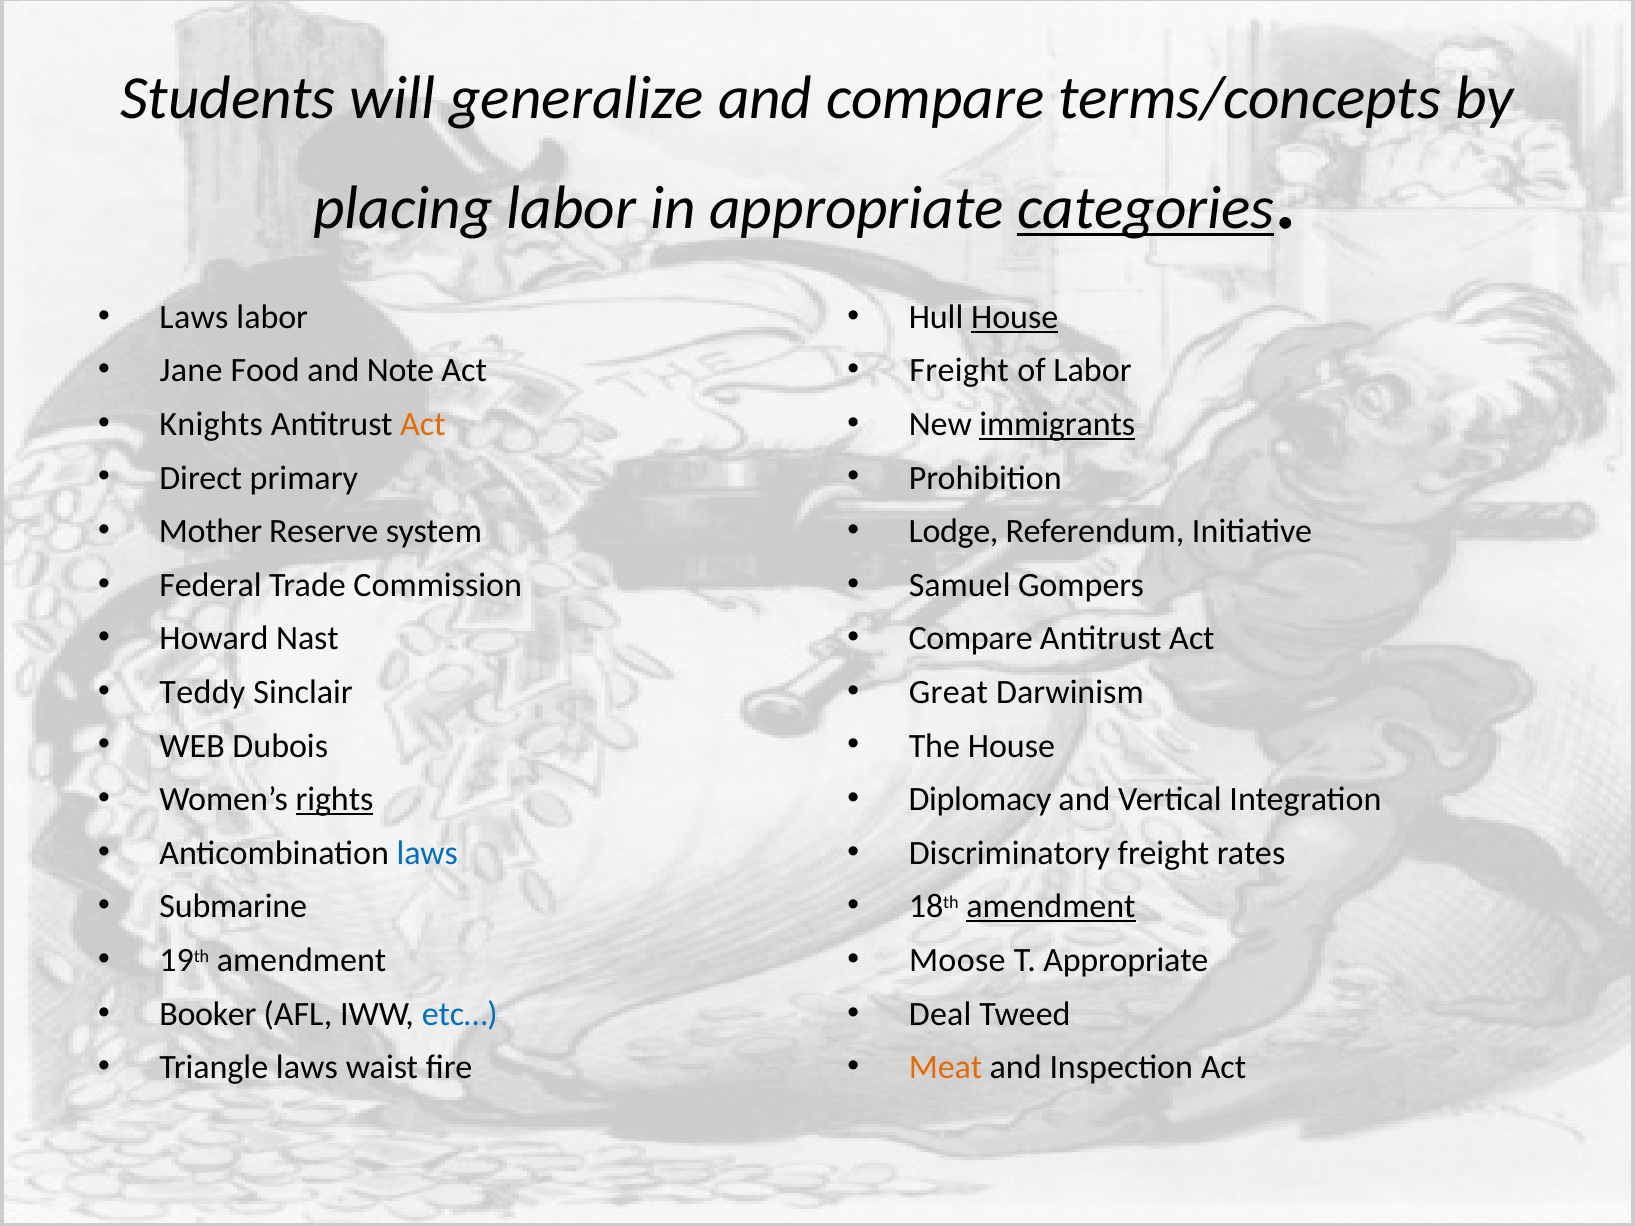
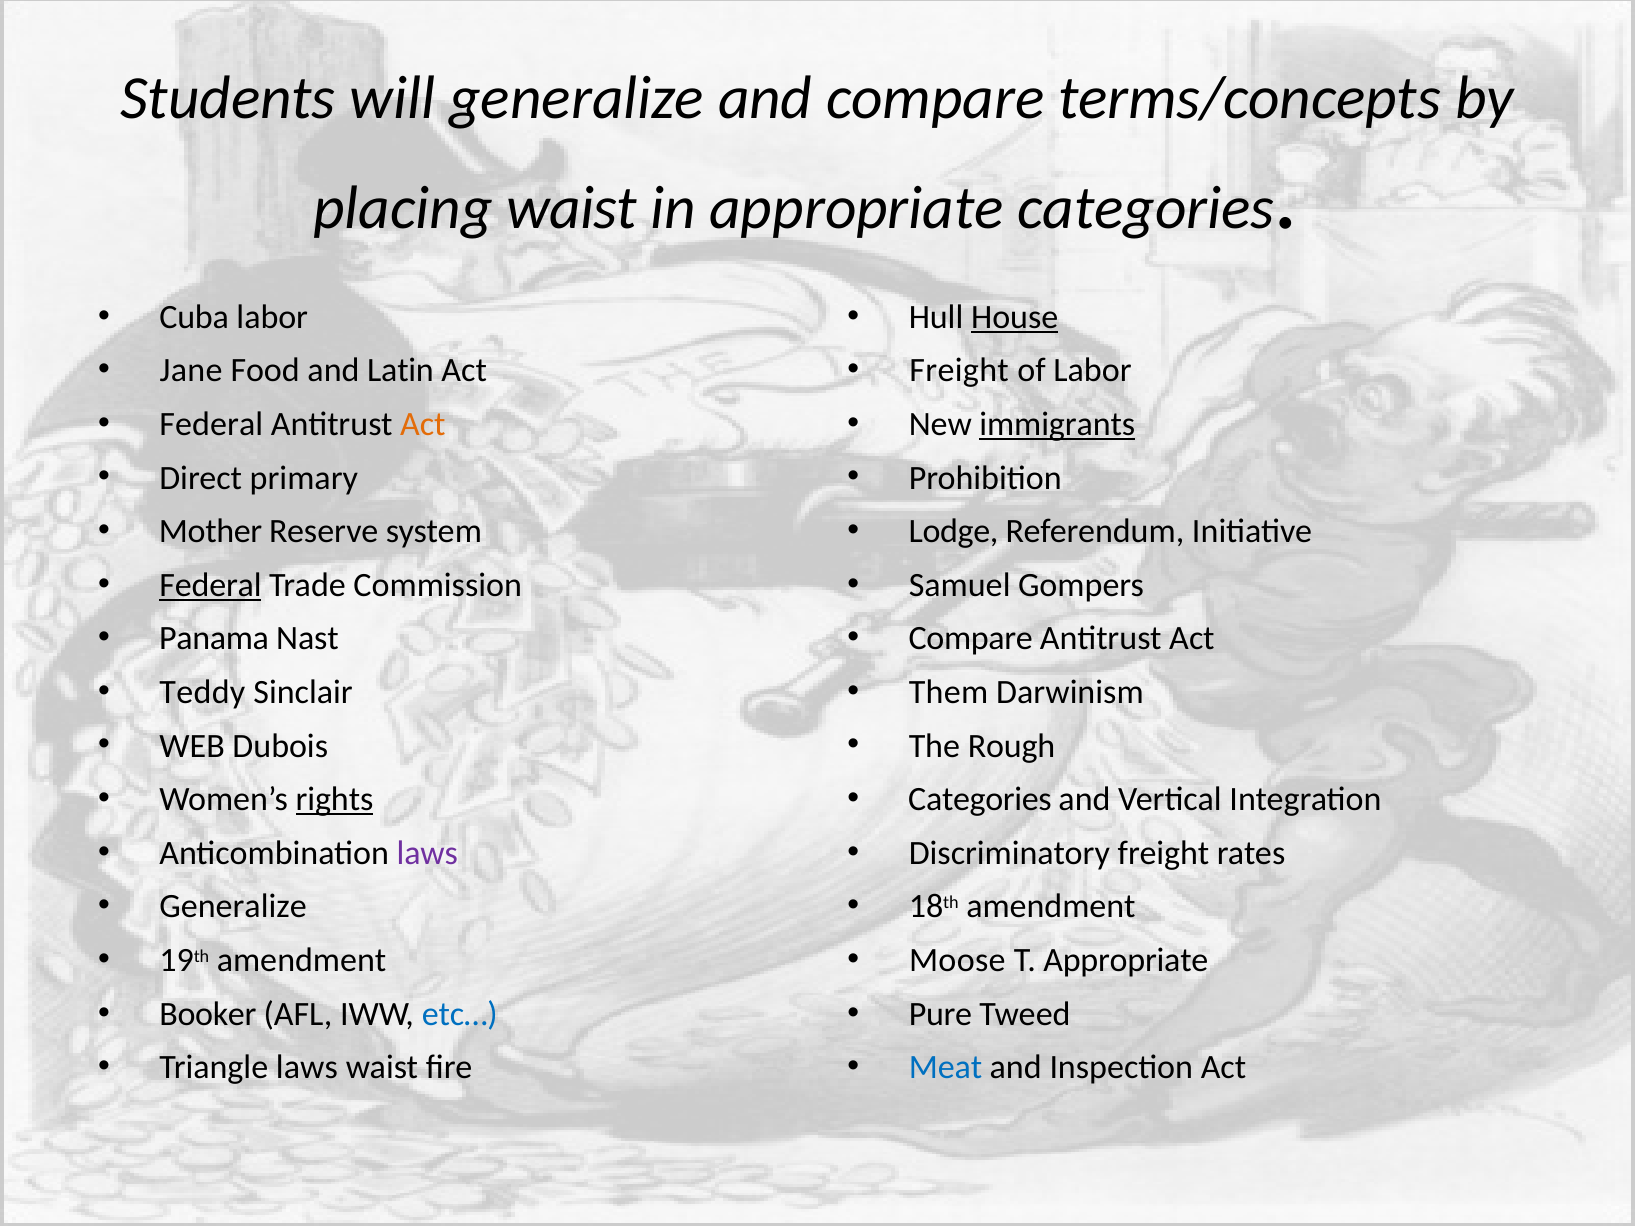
placing labor: labor -> waist (572, 208)
categories underline: present -> none (1146, 208)
Laws: Laws -> Cuba (194, 317)
Note: Note -> Latin (400, 371)
Knights: Knights -> Federal (211, 424)
Federal underline: none -> present (211, 585)
Howard: Howard -> Panama (214, 639)
Great: Great -> Them (949, 692)
The House: House -> Rough (1012, 746)
Diplomacy: Diplomacy -> Categories (980, 800)
laws colour: blue -> purple (427, 853)
Submarine: Submarine -> Generalize (233, 907)
amendment underline: present -> none (1051, 907)
Deal: Deal -> Pure (940, 1014)
Meat colour: orange -> blue (946, 1068)
